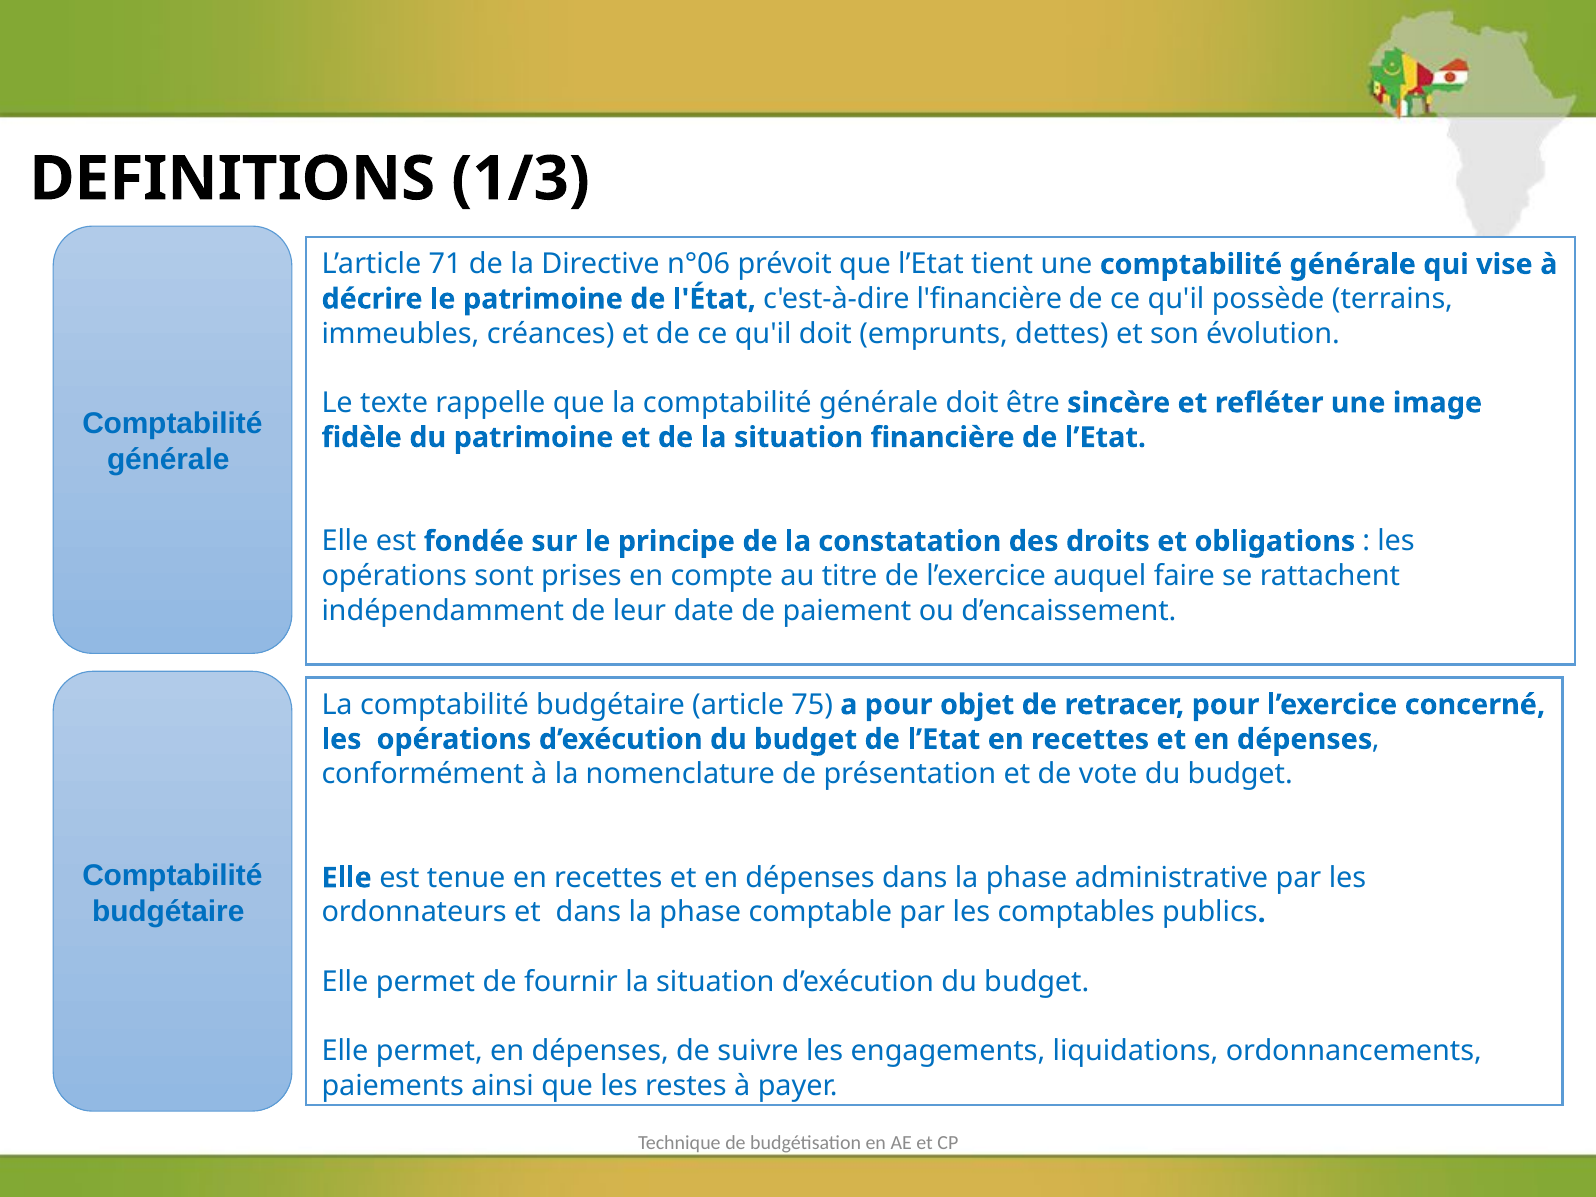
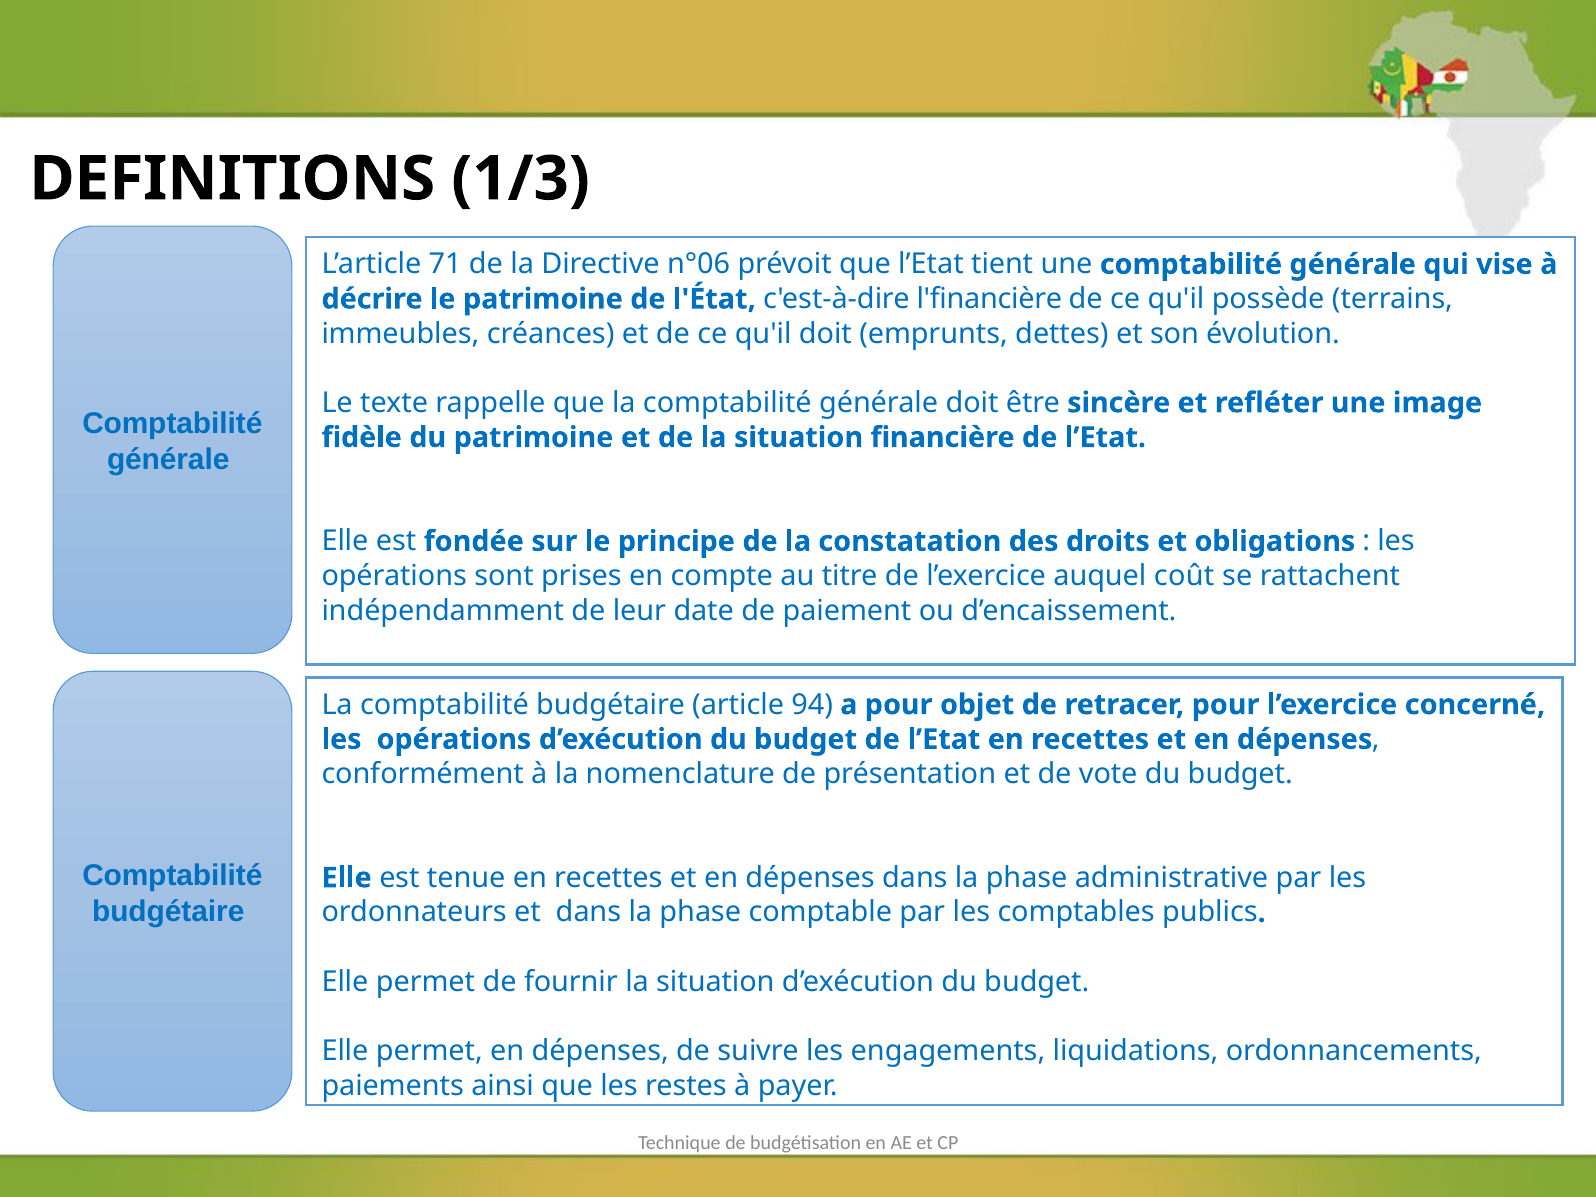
faire: faire -> coût (1184, 576)
75: 75 -> 94 (812, 705)
